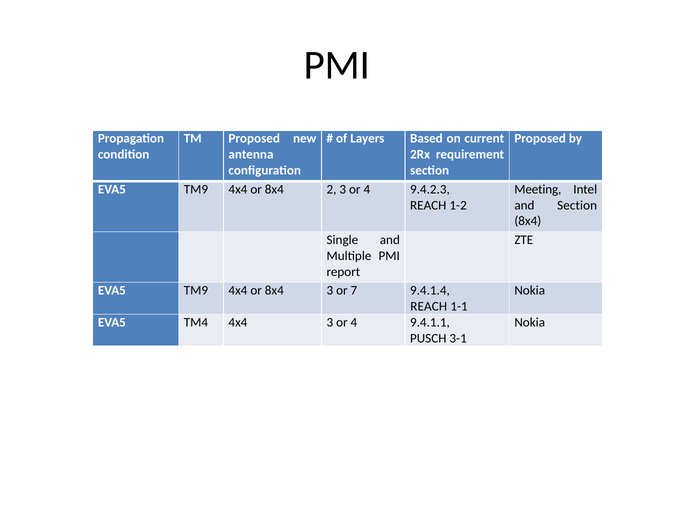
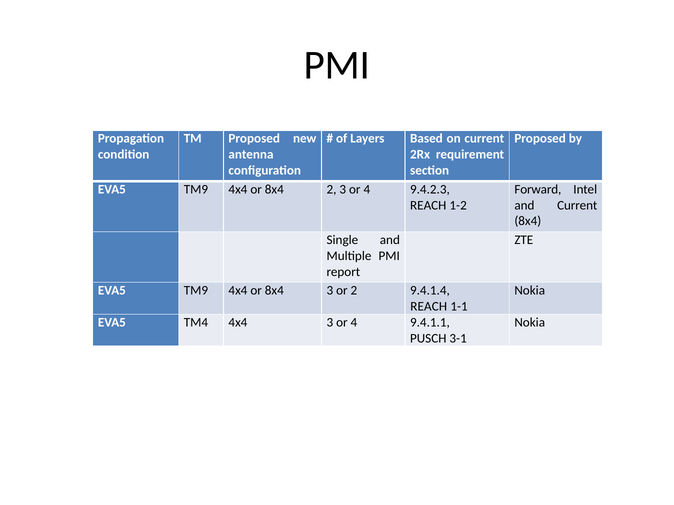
Meeting: Meeting -> Forward (538, 189)
and Section: Section -> Current (577, 205)
or 7: 7 -> 2 (354, 291)
